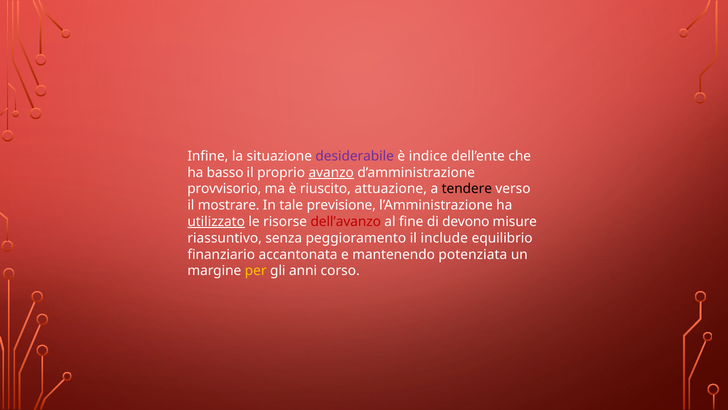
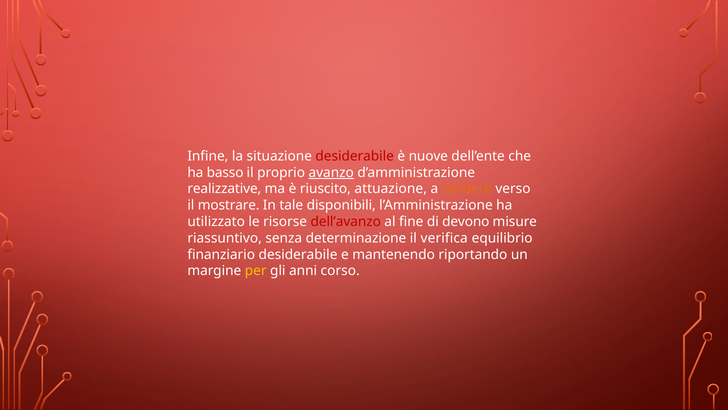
desiderabile colour: purple -> red (355, 156)
indice: indice -> nuove (428, 156)
provvisorio: provvisorio -> realizzative (224, 189)
tendere colour: black -> orange (467, 189)
previsione: previsione -> disponibili (341, 205)
utilizzato underline: present -> none (216, 221)
peggioramento: peggioramento -> determinazione (356, 238)
include: include -> verifica (444, 238)
finanziario accantonata: accantonata -> desiderabile (298, 254)
potenziata: potenziata -> riportando (473, 254)
